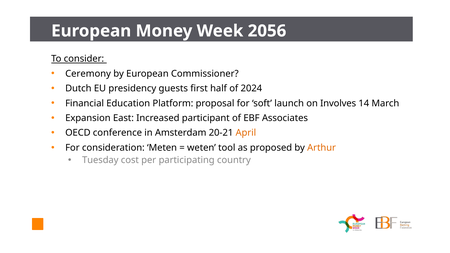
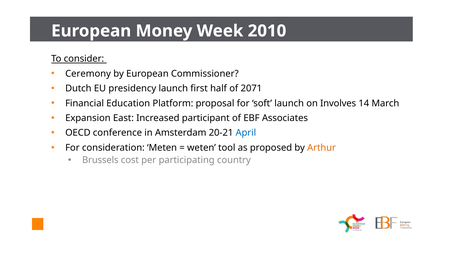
2056: 2056 -> 2010 (267, 31)
presidency guests: guests -> launch (173, 88)
2024: 2024 -> 2071 (251, 88)
April colour: orange -> blue (246, 133)
Tuesday: Tuesday -> Brussels (100, 160)
